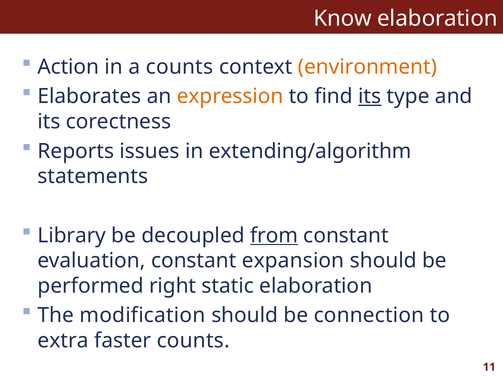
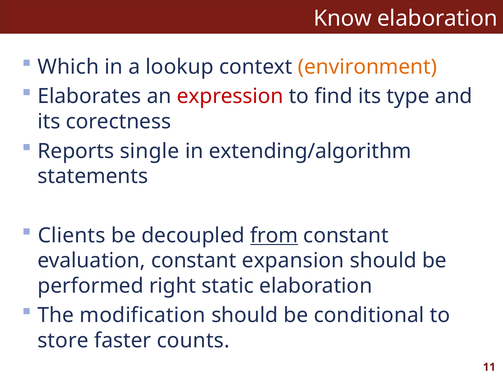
Action: Action -> Which (68, 67)
a counts: counts -> lookup (180, 67)
expression colour: orange -> red (230, 96)
its underline: present -> none (370, 96)
issues: issues -> single (149, 151)
Library: Library -> Clients (72, 236)
connection: connection -> conditional (369, 316)
extra: extra -> store (63, 341)
